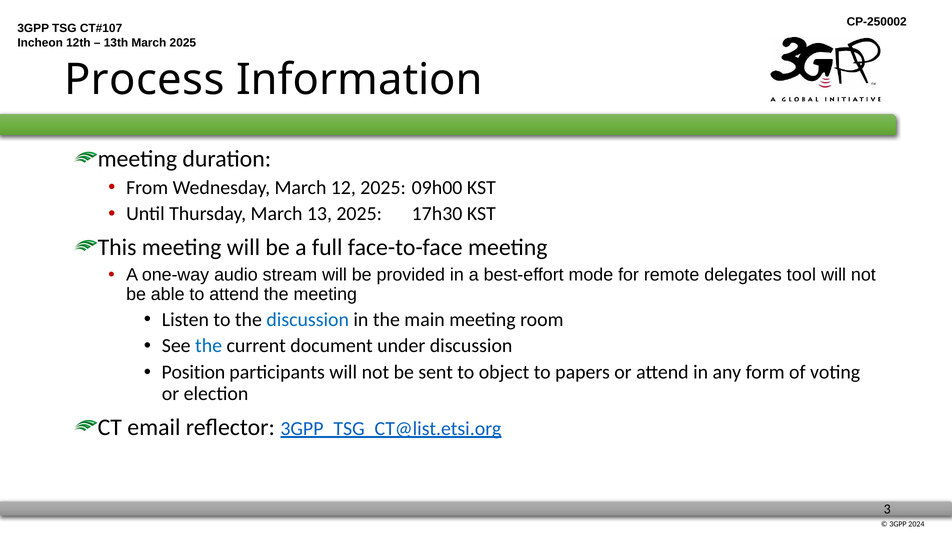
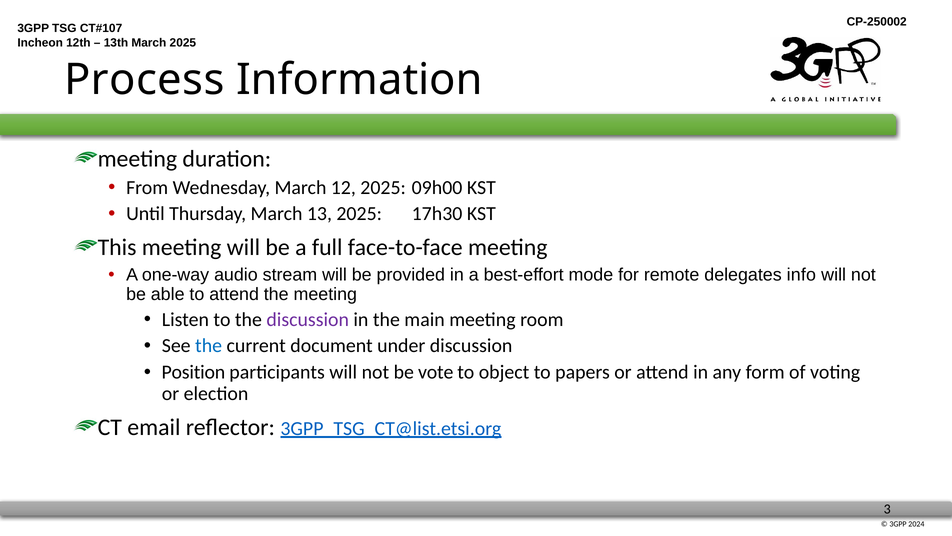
tool: tool -> info (801, 275)
discussion colour: blue -> purple (308, 319)
sent: sent -> vote (436, 372)
